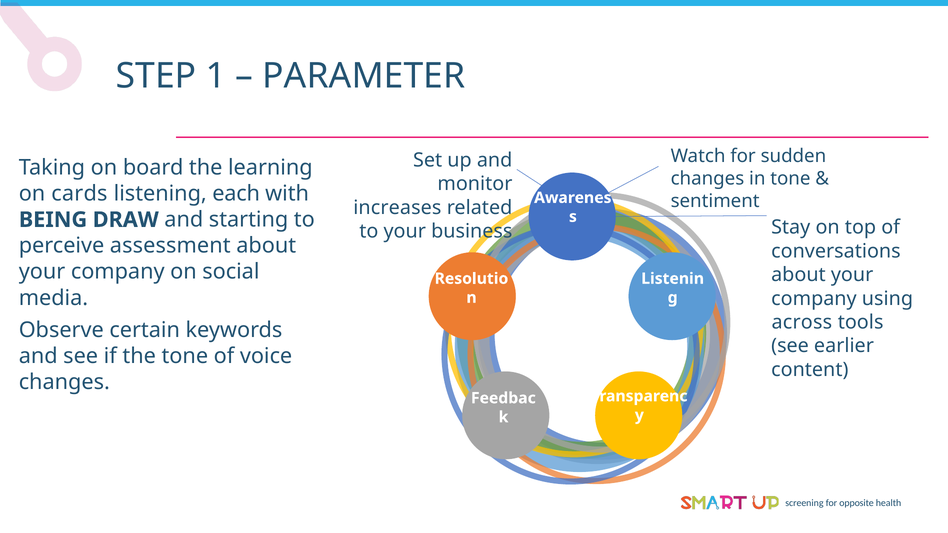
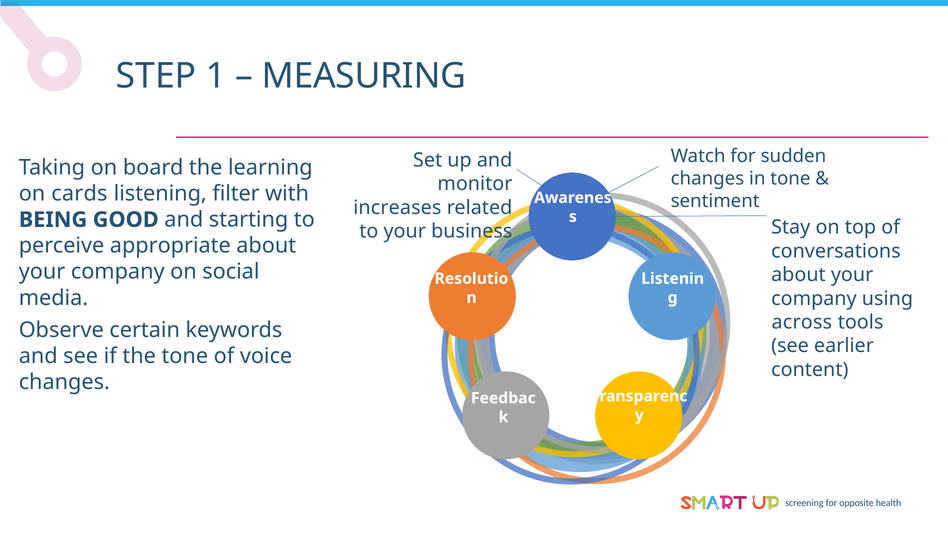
PARAMETER: PARAMETER -> MEASURING (364, 76)
each: each -> filter (236, 194)
DRAW: DRAW -> GOOD (126, 220)
assessment: assessment -> appropriate (170, 246)
